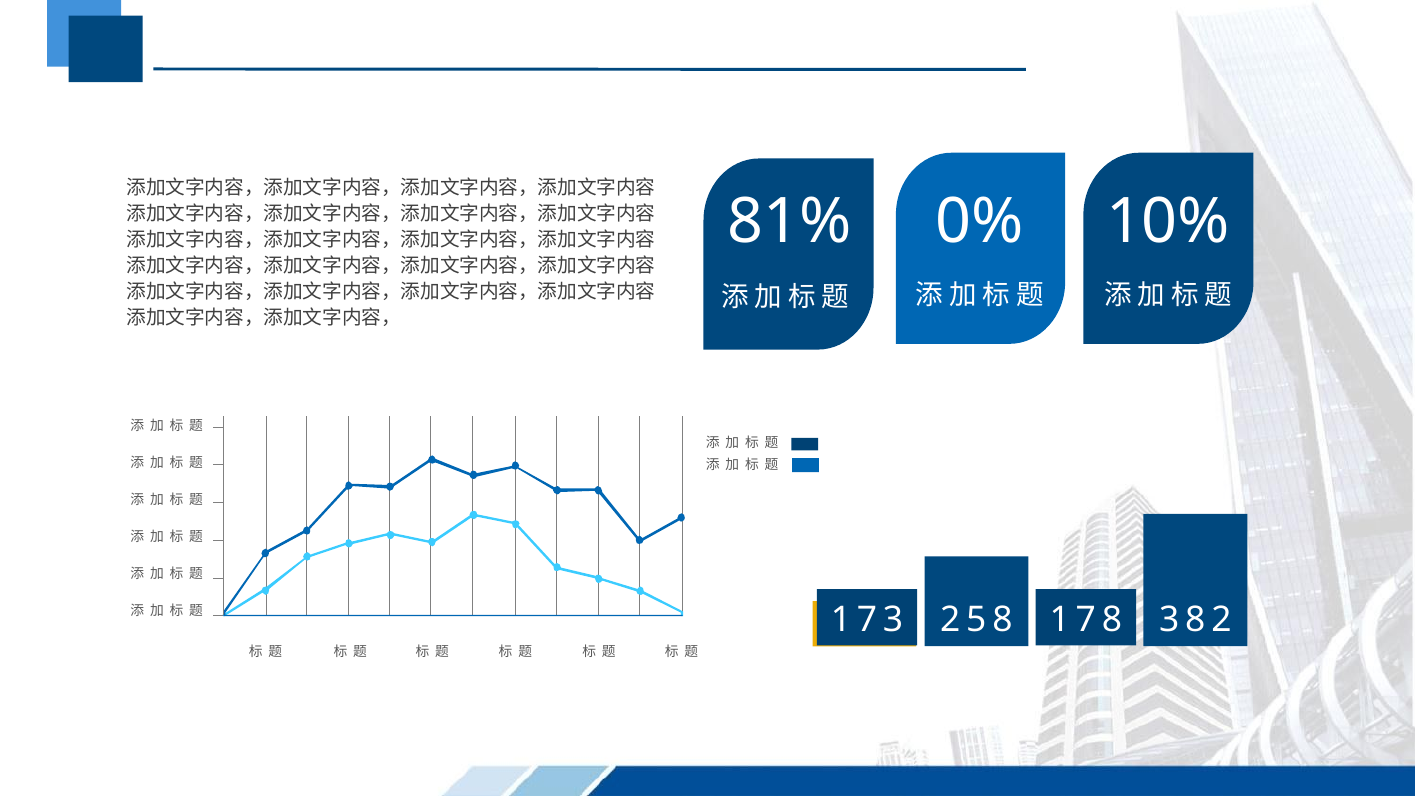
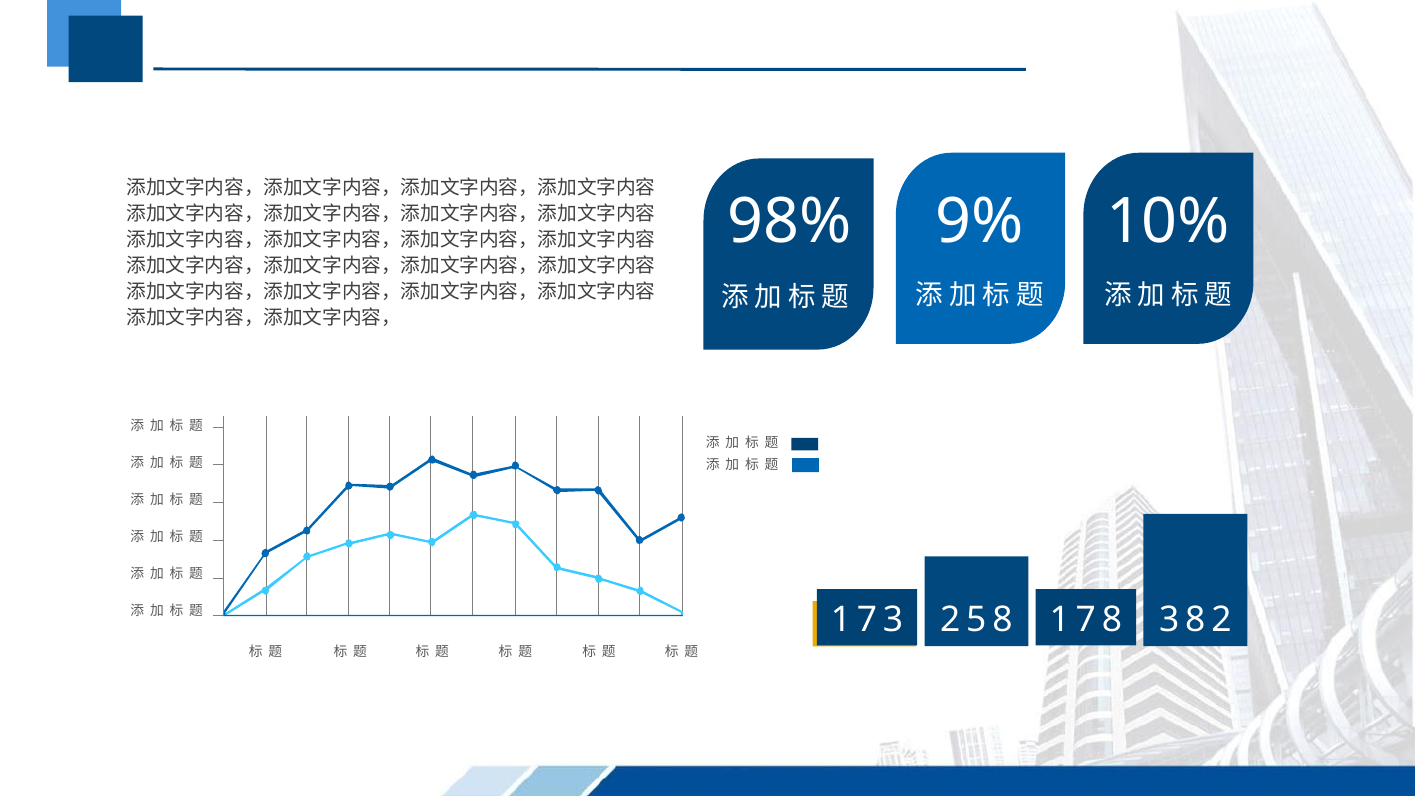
81%: 81% -> 98% (789, 222)
0%: 0% -> 9% (979, 222)
